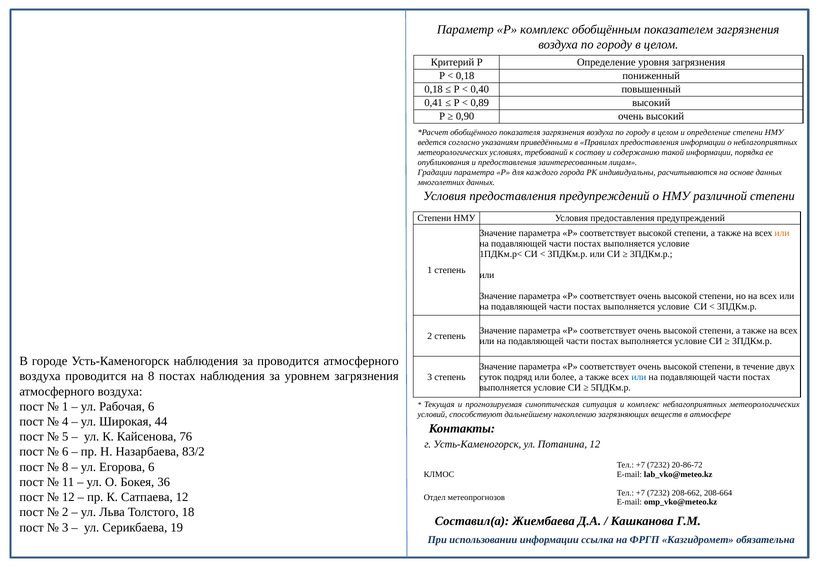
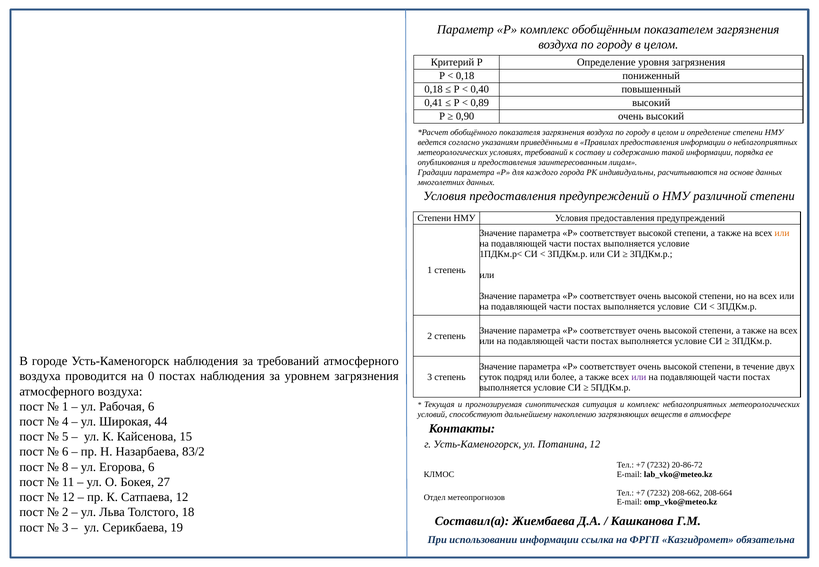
за проводится: проводится -> требований (288, 361)
на 8: 8 -> 0 (151, 376)
или colour: blue -> purple (639, 377)
76: 76 -> 15 (186, 437)
36: 36 -> 27 (164, 482)
